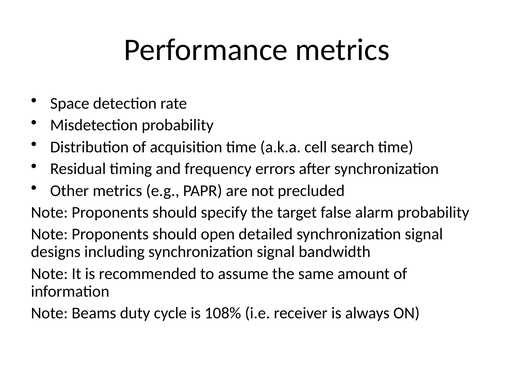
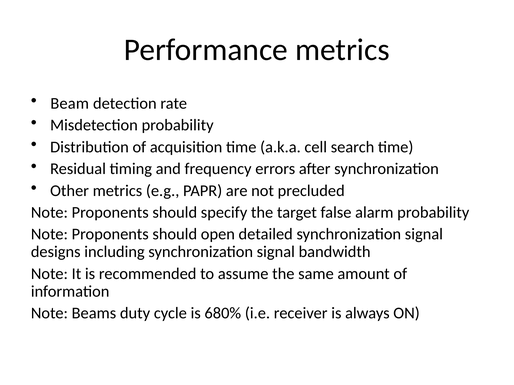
Space: Space -> Beam (70, 104)
108%: 108% -> 680% (223, 314)
